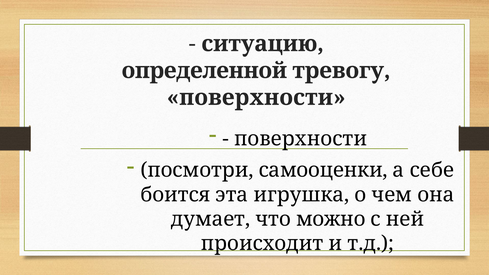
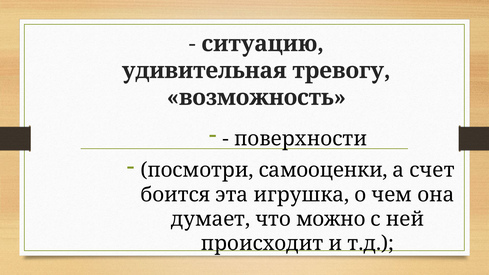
определенной: определенной -> удивительная (204, 71)
поверхности: поверхности -> возможность (256, 98)
себе: себе -> счет (432, 170)
